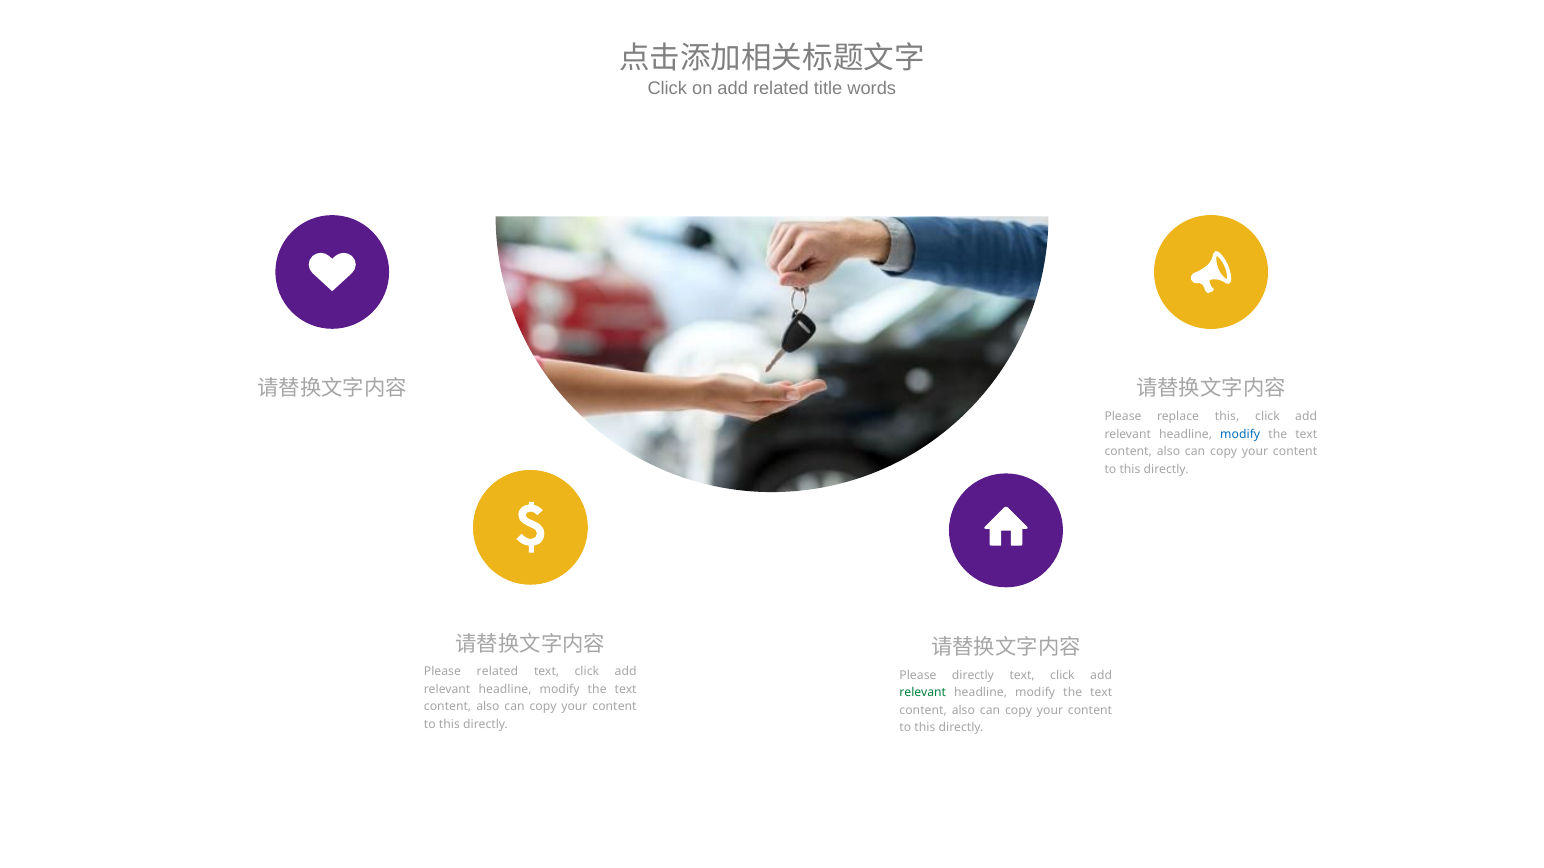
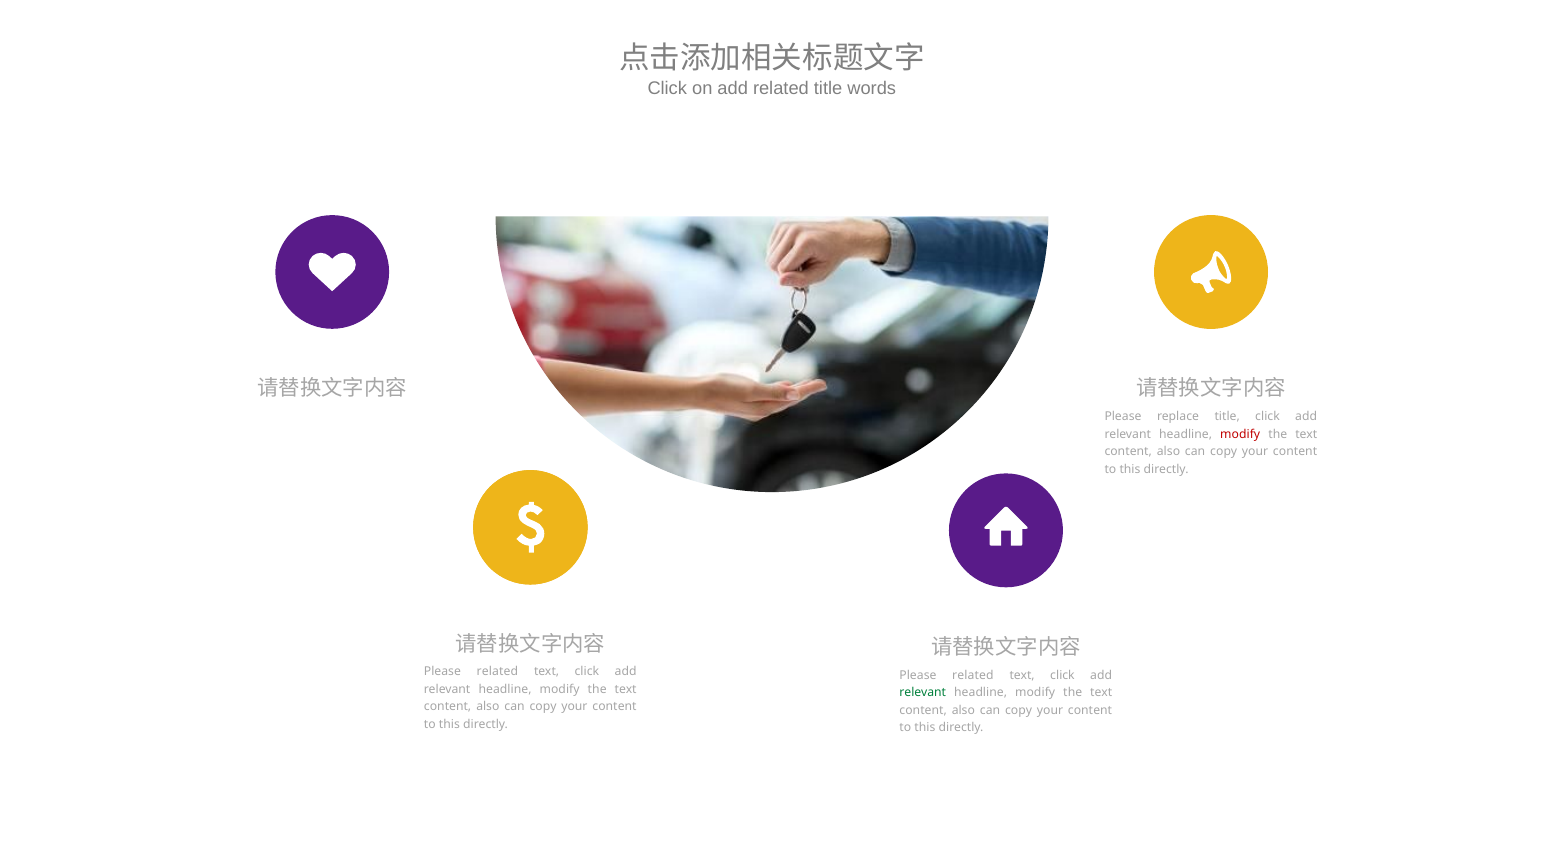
replace this: this -> title (1227, 417)
modify colour: blue -> red (1240, 434)
directly: directly -> related (973, 675)
